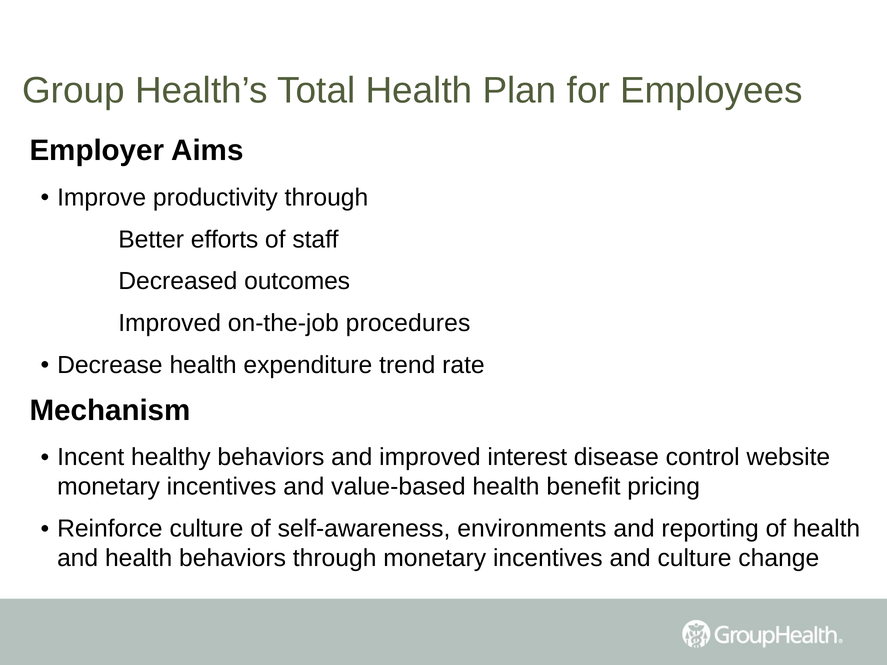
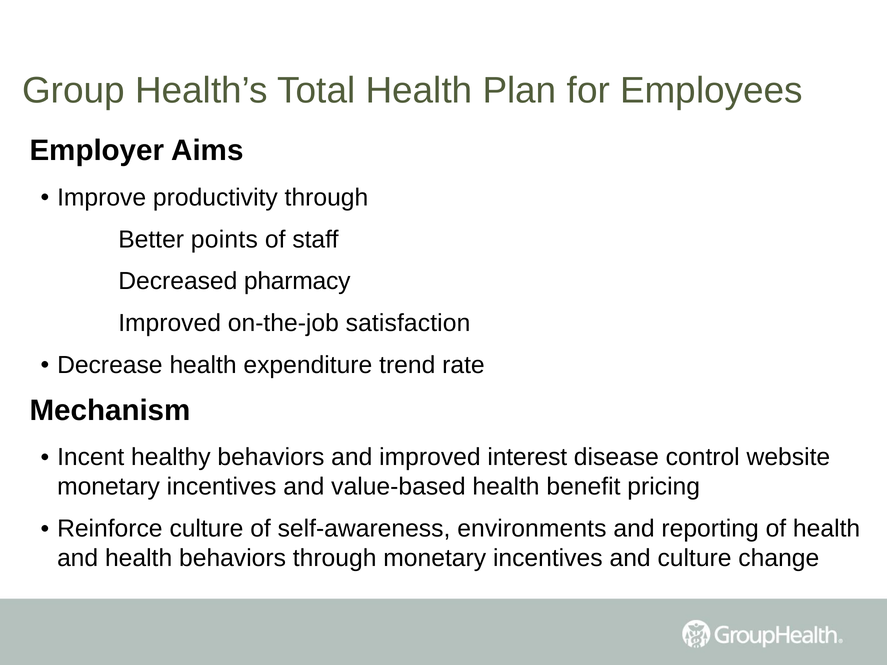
efforts: efforts -> points (224, 240)
outcomes: outcomes -> pharmacy (297, 281)
procedures: procedures -> satisfaction (408, 323)
